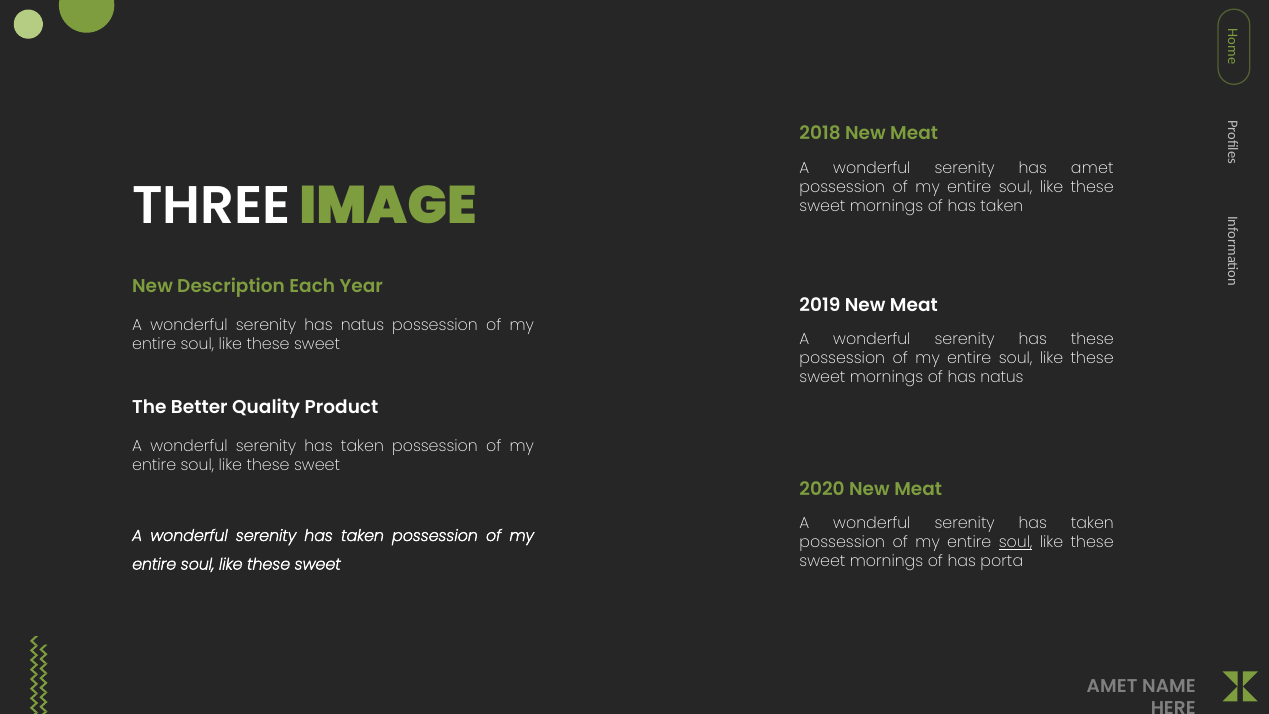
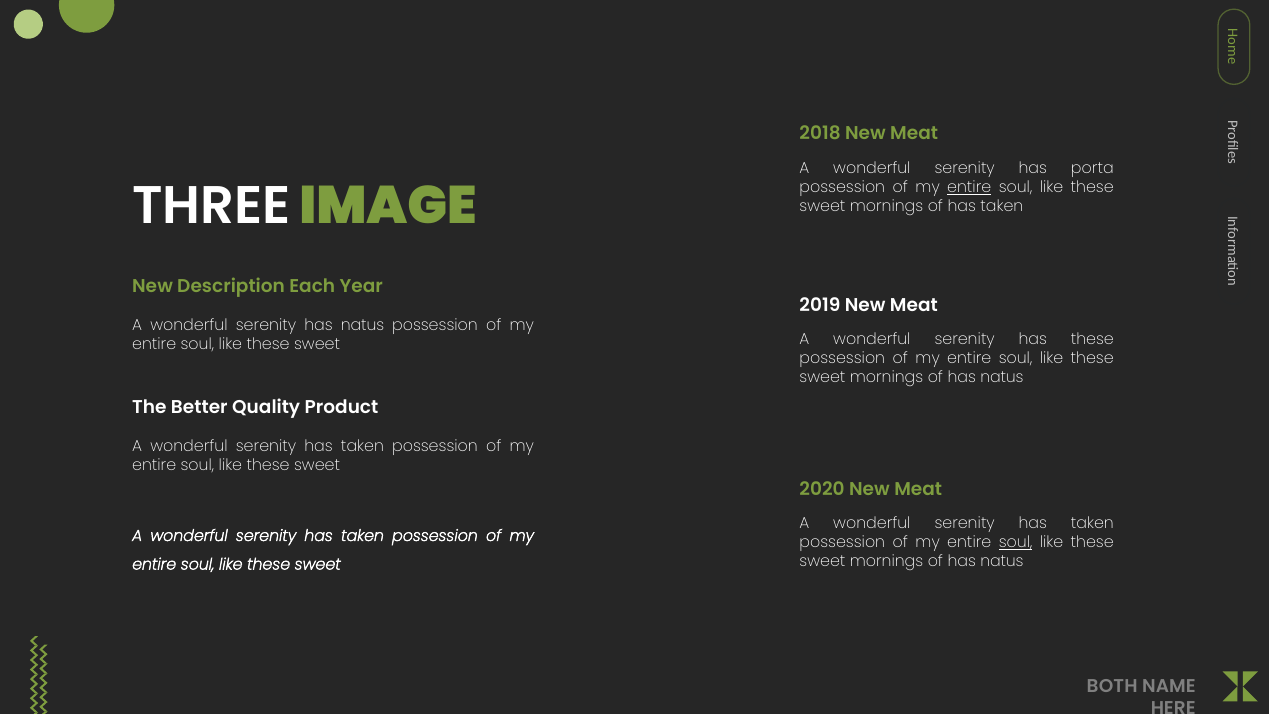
has amet: amet -> porta (1092, 168)
entire underline: none -> present (969, 187)
porta: porta -> natus (1002, 561)
AMET: AMET -> BOTH (1112, 686)
